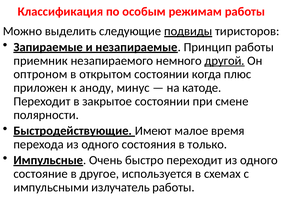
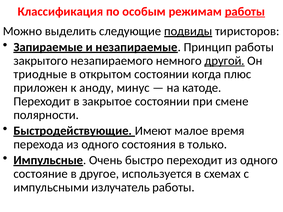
работы underline: none -> present (245, 12)
приемник: приемник -> закрытого (41, 61)
оптроном: оптроном -> триодные (40, 74)
